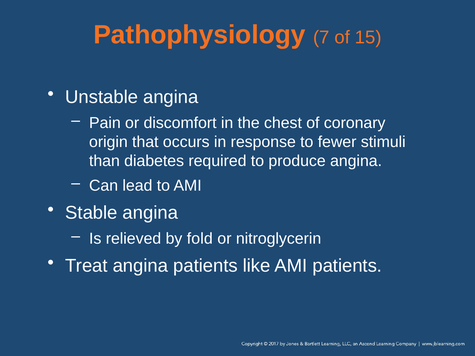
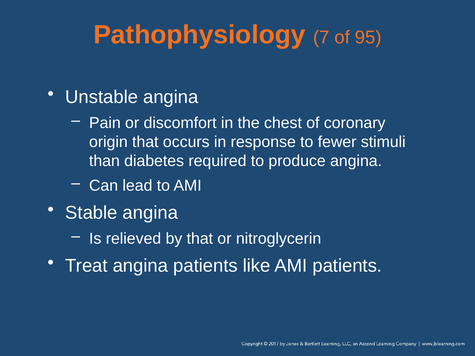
15: 15 -> 95 (368, 38)
by fold: fold -> that (200, 239)
